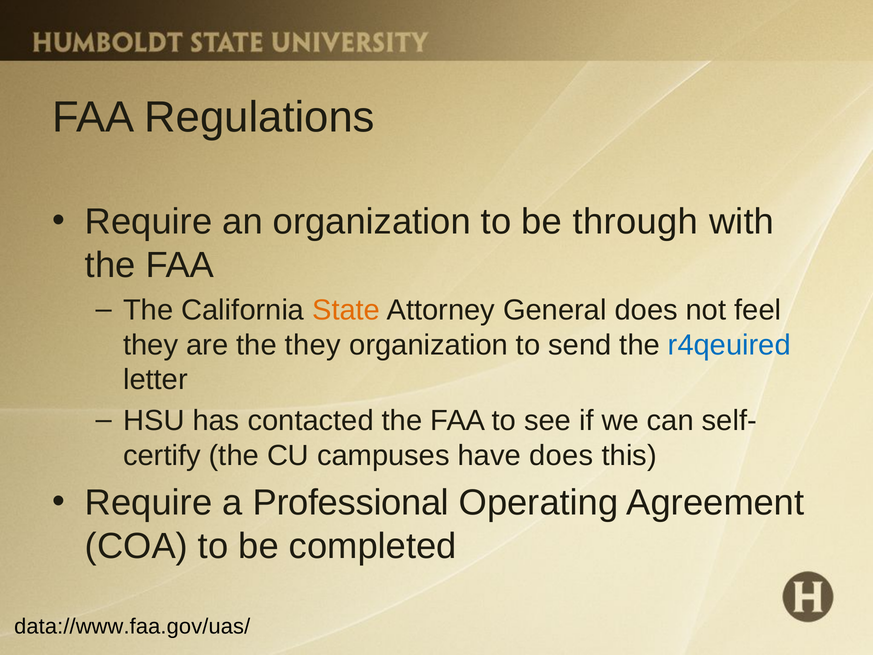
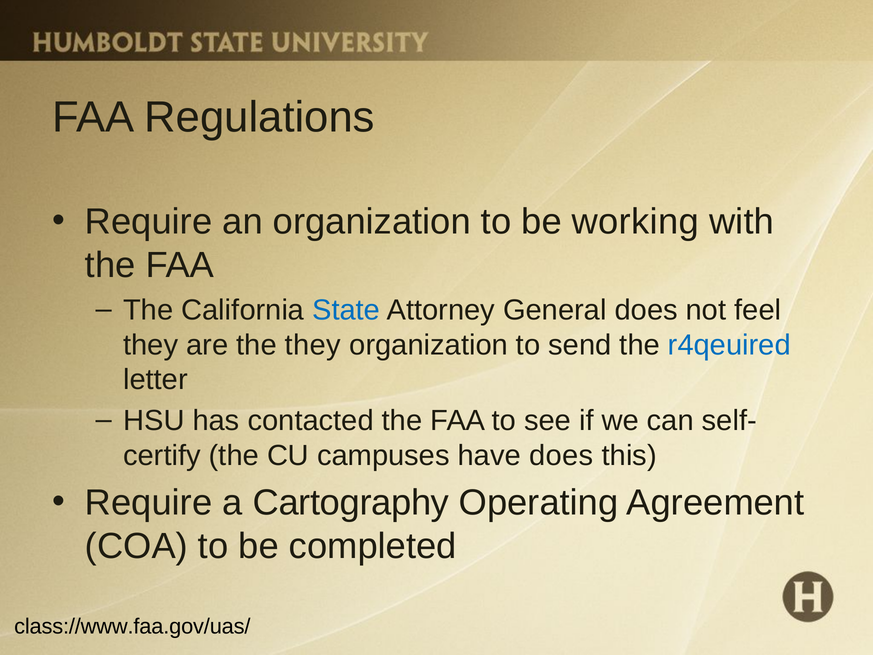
through: through -> working (635, 222)
State colour: orange -> blue (346, 310)
Professional: Professional -> Cartography (351, 502)
data://www.faa.gov/uas/: data://www.faa.gov/uas/ -> class://www.faa.gov/uas/ (132, 626)
